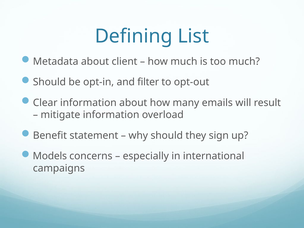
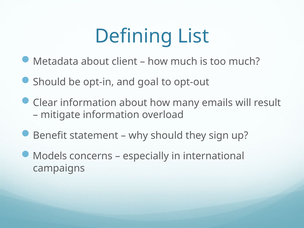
filter: filter -> goal (148, 82)
